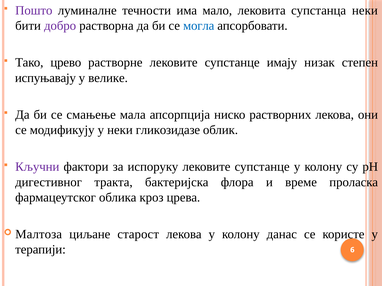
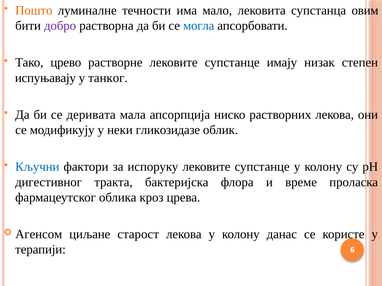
Пошто colour: purple -> orange (34, 10)
супстанца неки: неки -> овим (365, 10)
велике: велике -> танког (108, 78)
смањење: смањење -> деривата (91, 115)
Кључни colour: purple -> blue (37, 167)
Малтоза: Малтоза -> Агенсом (39, 235)
